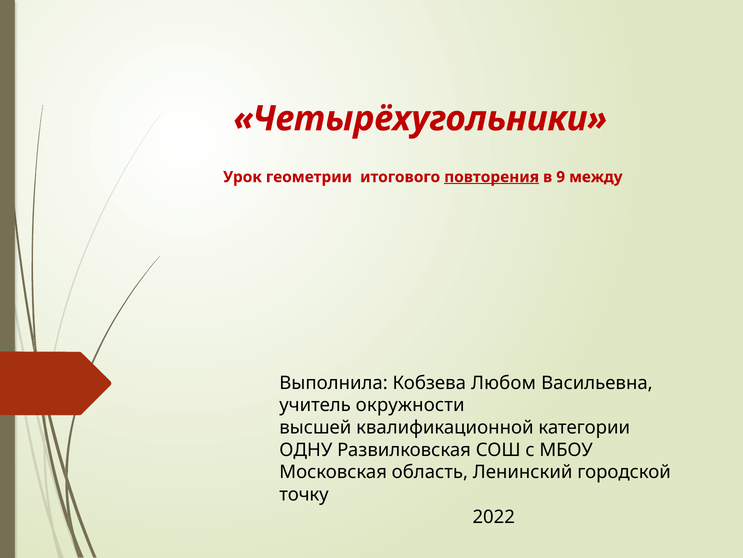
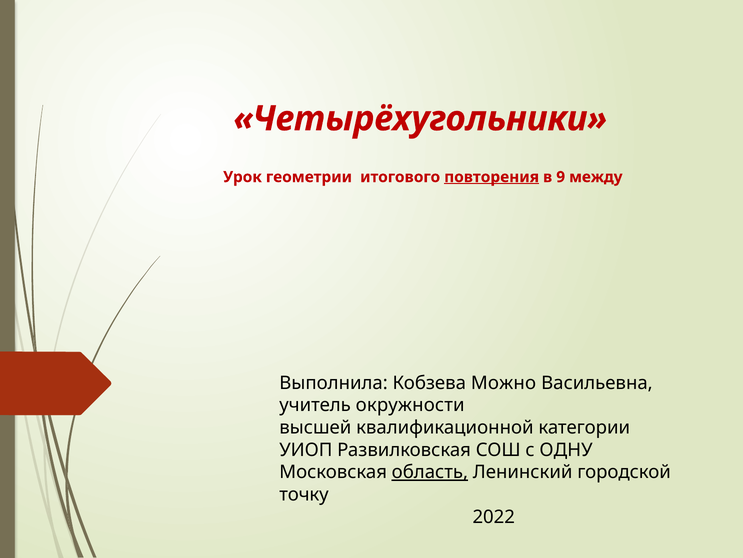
Любом: Любом -> Можно (503, 382)
ОДНУ: ОДНУ -> УИОП (306, 449)
МБОУ: МБОУ -> ОДНУ (566, 449)
область underline: none -> present (430, 472)
